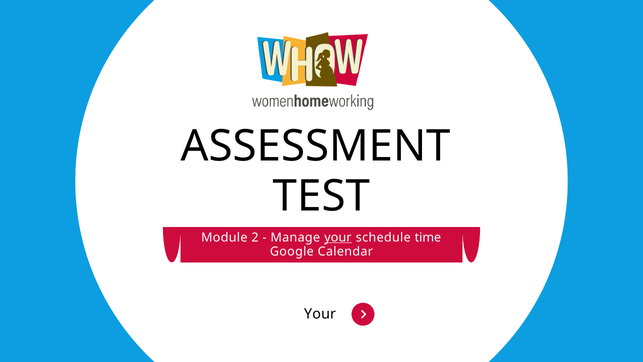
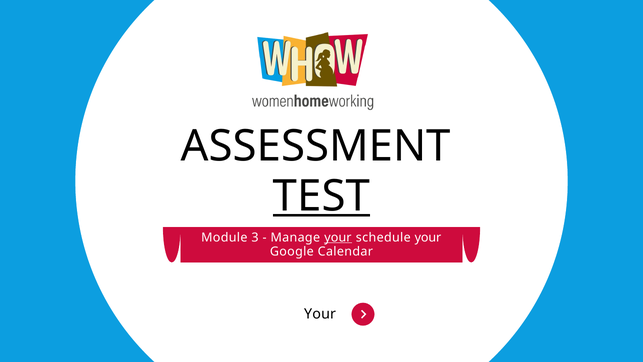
TEST underline: none -> present (321, 196)
2: 2 -> 3 (255, 237)
schedule time: time -> your (428, 237)
